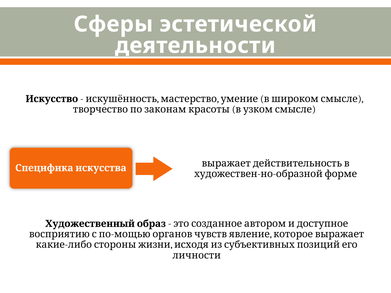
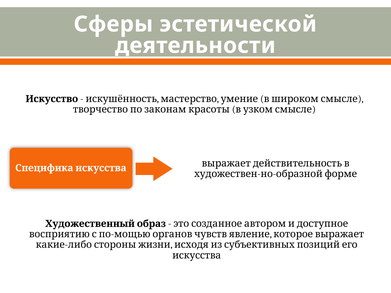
личности: личности -> искусства (197, 256)
